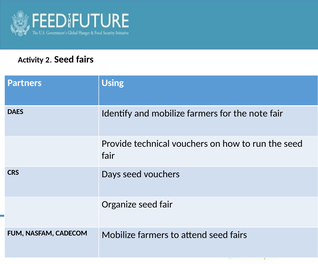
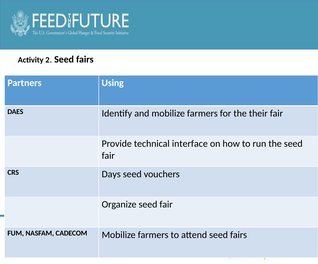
note: note -> their (258, 113)
technical vouchers: vouchers -> interface (190, 144)
